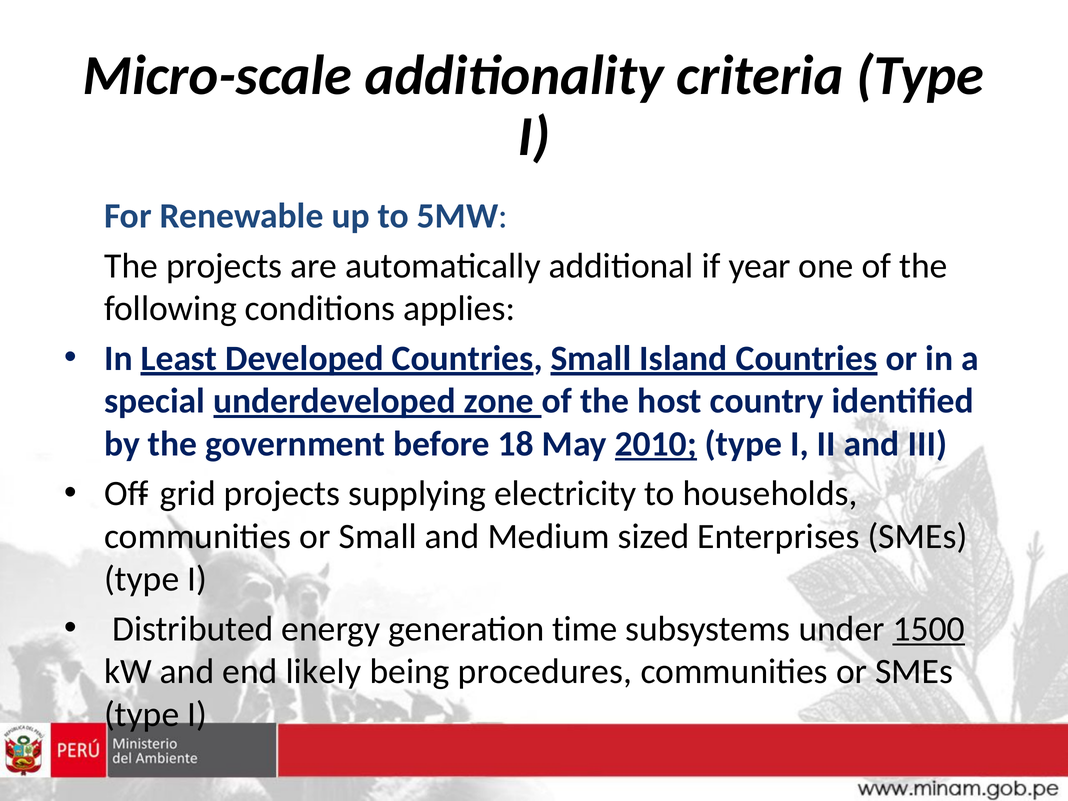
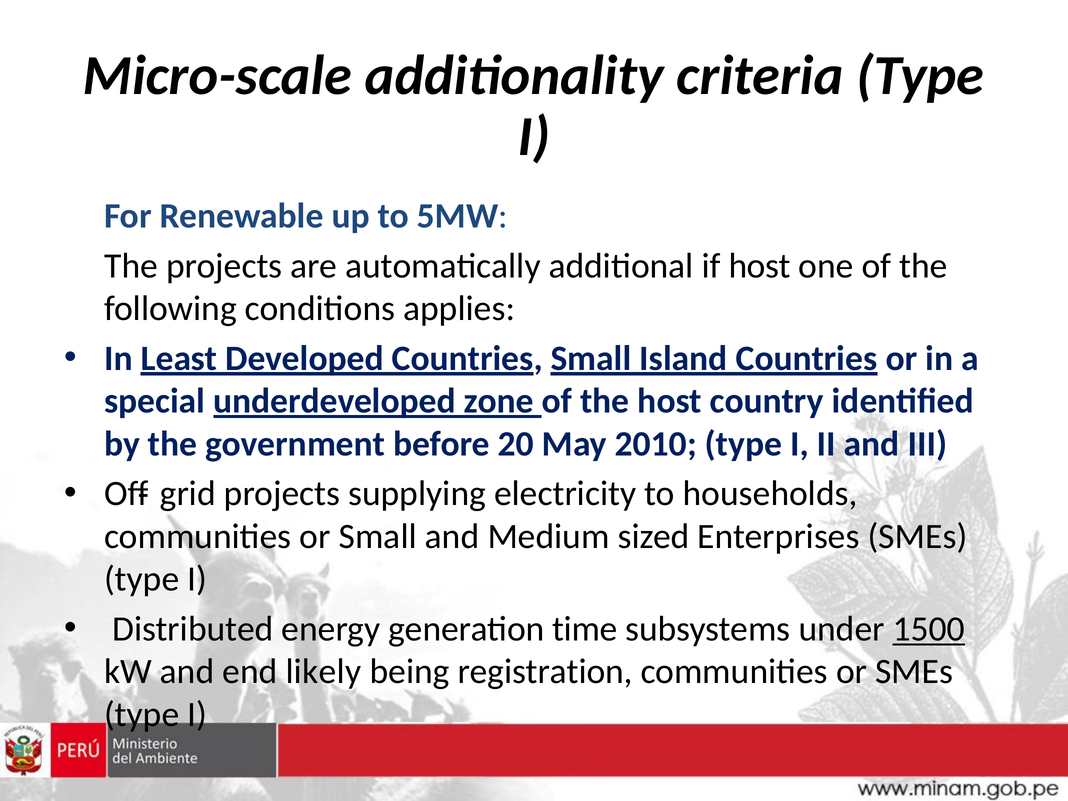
if year: year -> host (760, 266)
18: 18 -> 20 (516, 444)
2010 underline: present -> none (656, 444)
procedures: procedures -> registration (545, 672)
